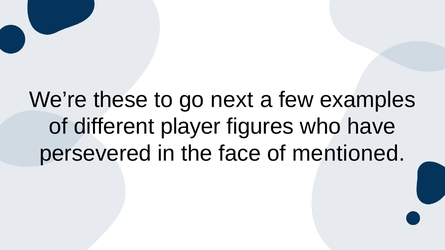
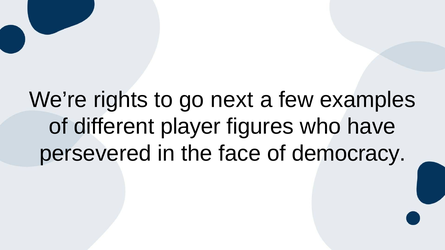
these: these -> rights (121, 100)
mentioned: mentioned -> democracy (349, 154)
